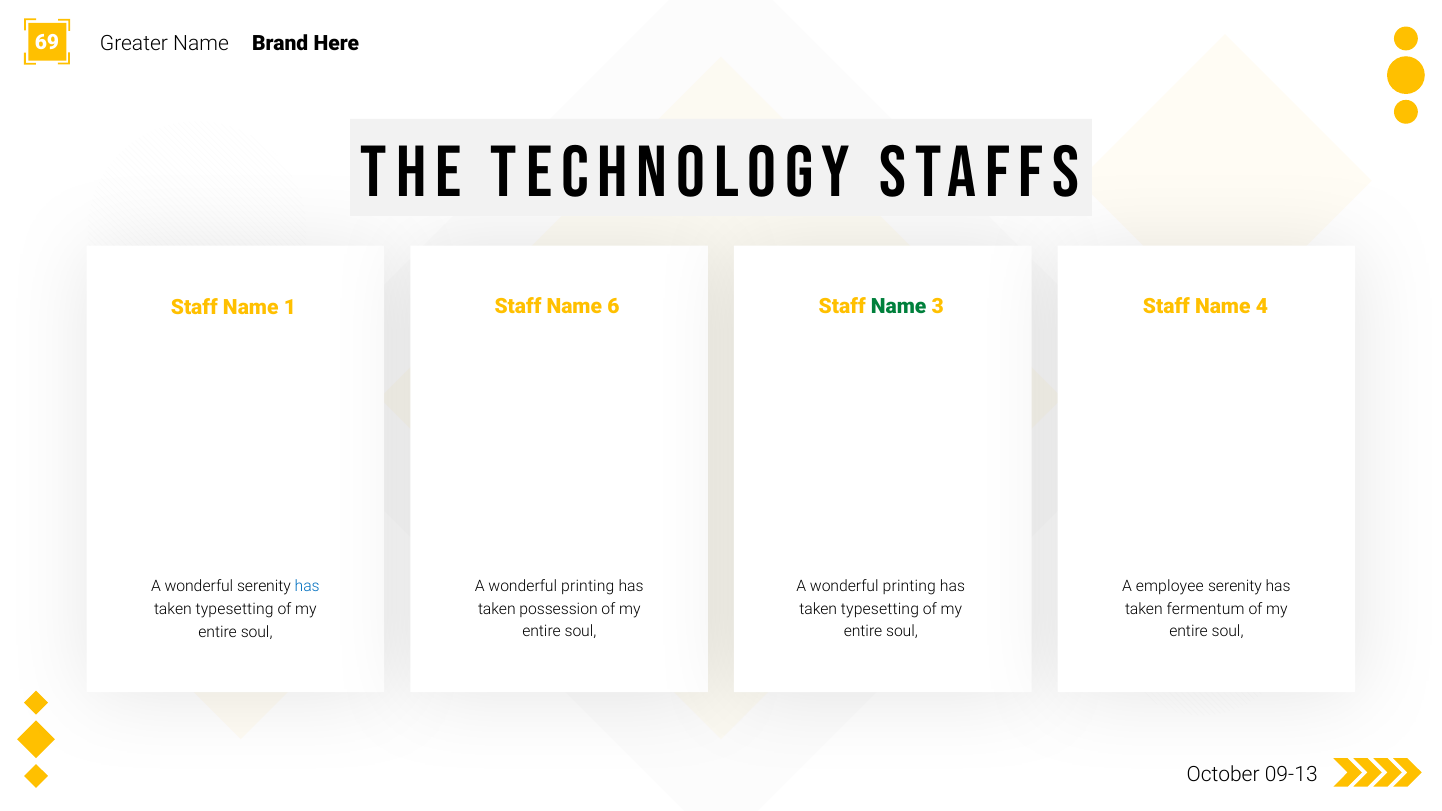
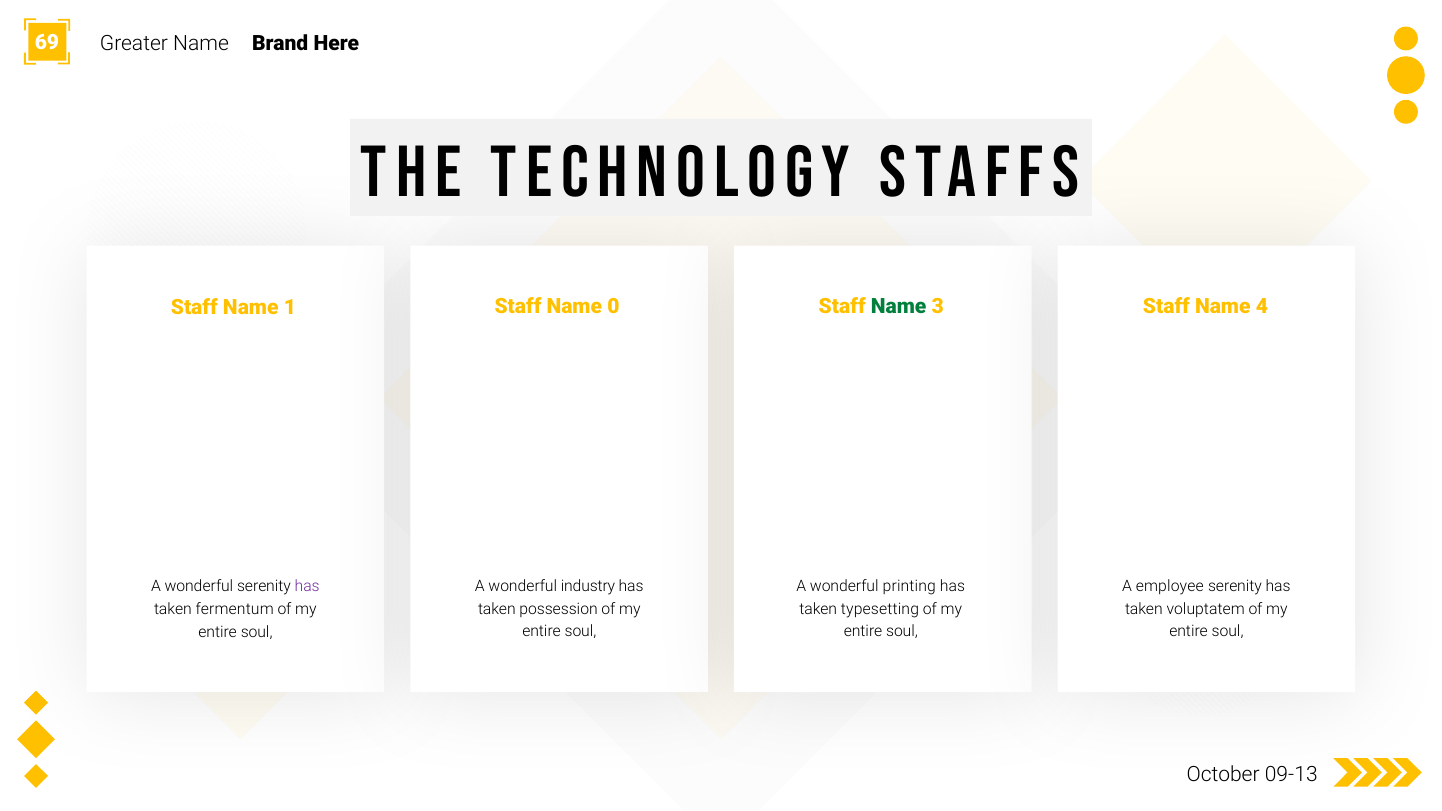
6: 6 -> 0 (614, 307)
printing: printing -> industry (588, 586)
has colour: blue -> purple (307, 587)
fermentum: fermentum -> voluptatem (1206, 609)
typesetting: typesetting -> fermentum (235, 609)
